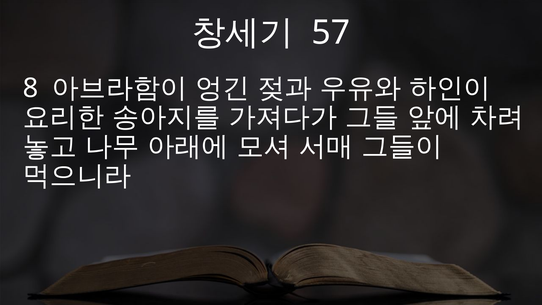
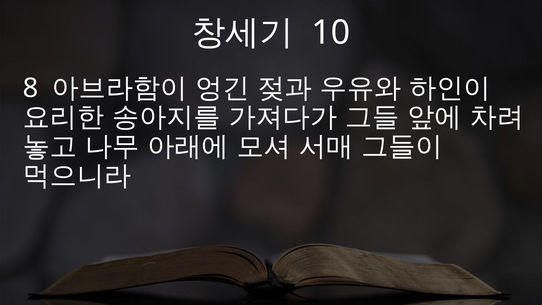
57: 57 -> 10 (331, 33)
